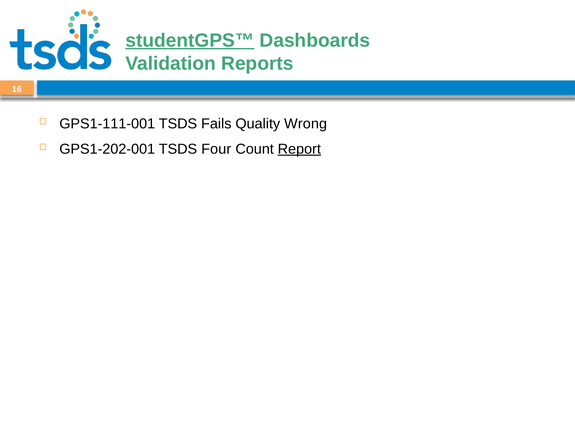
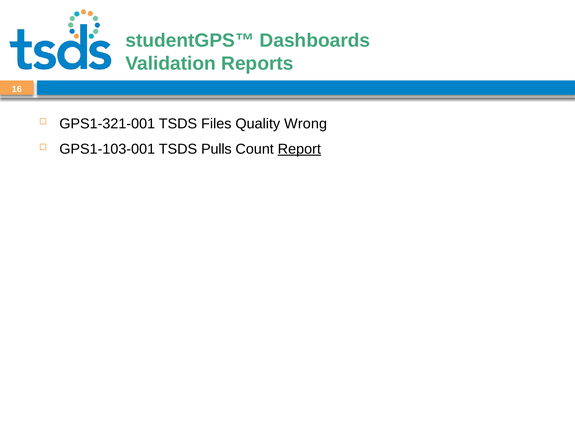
studentGPS™ underline: present -> none (190, 40)
GPS1-111-001: GPS1-111-001 -> GPS1-321-001 (107, 124)
Fails: Fails -> Files (216, 124)
GPS1-202-001: GPS1-202-001 -> GPS1-103-001 (107, 149)
Four: Four -> Pulls (216, 149)
